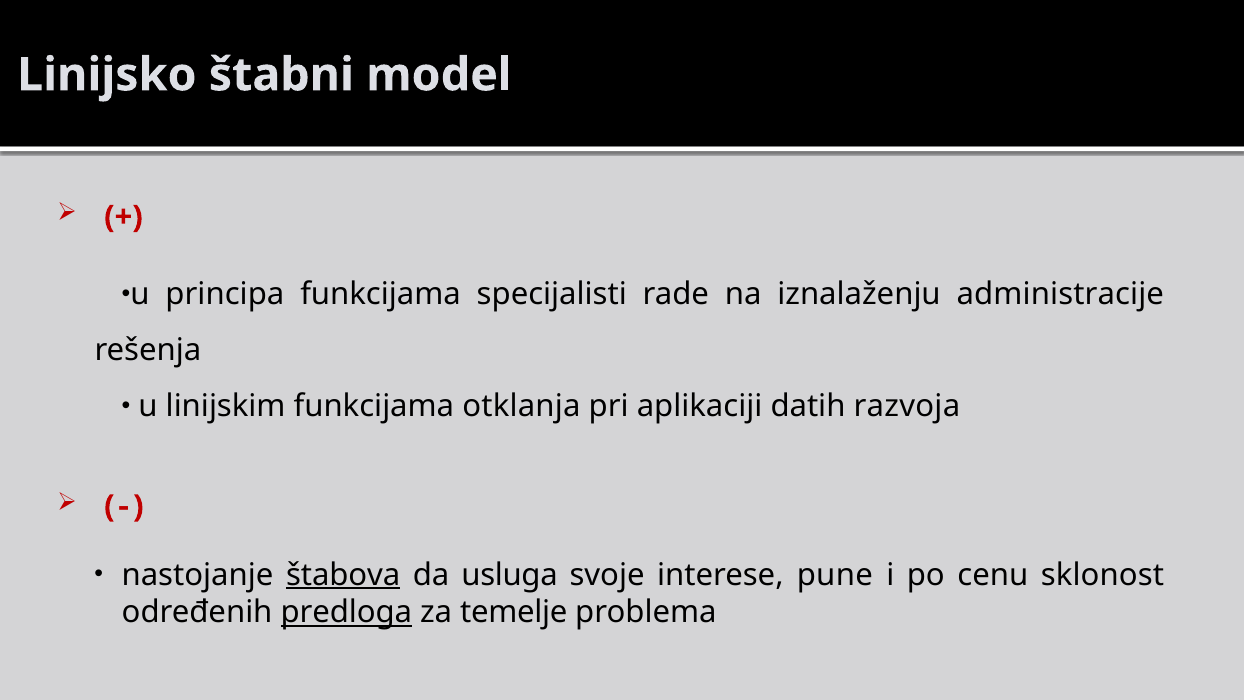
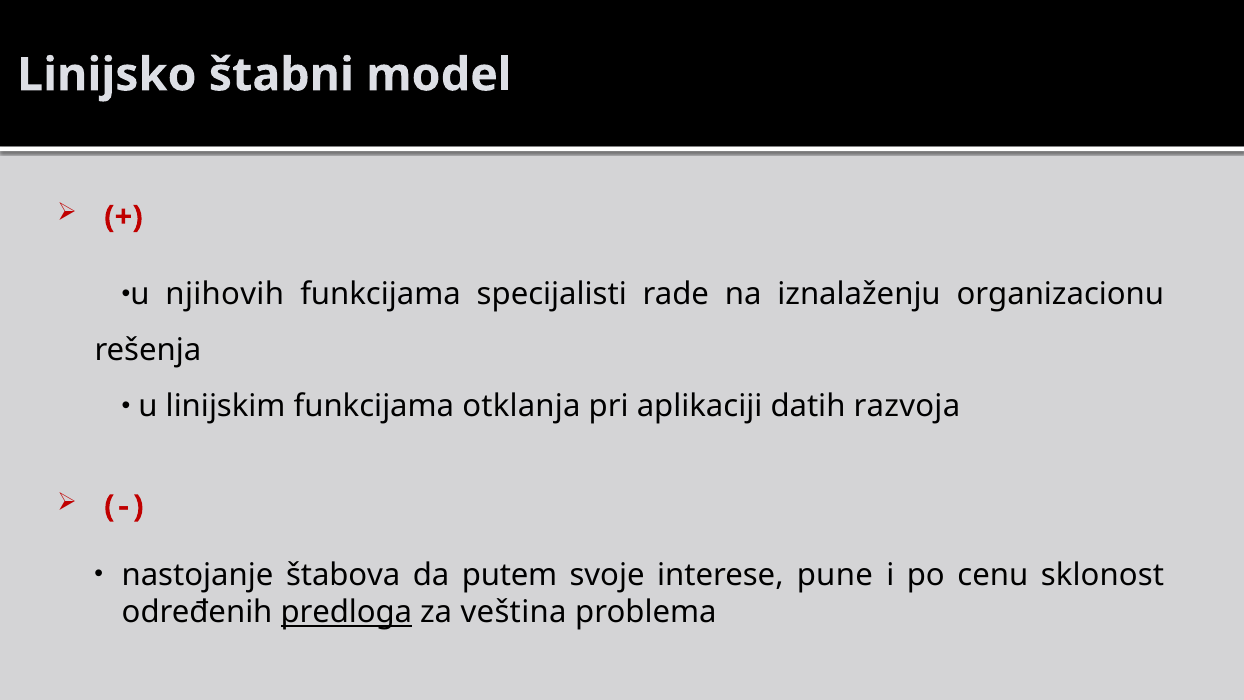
principa: principa -> njihovih (225, 295)
administracije: administracije -> organizacionu (1060, 295)
štabova underline: present -> none (343, 575)
usluga: usluga -> putem (510, 575)
temelje: temelje -> veština (514, 612)
